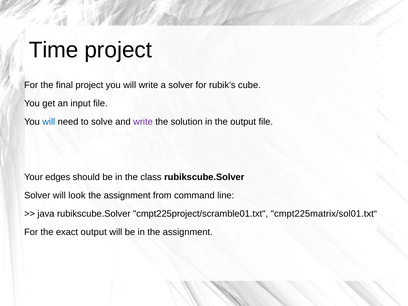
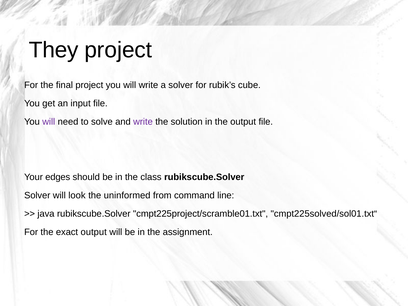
Time: Time -> They (54, 50)
will colour: blue -> purple (49, 122)
assignment: assignment -> uninformed (127, 195)
cmpt225matrix/sol01.txt“: cmpt225matrix/sol01.txt“ -> cmpt225solved/sol01.txt“ (324, 214)
